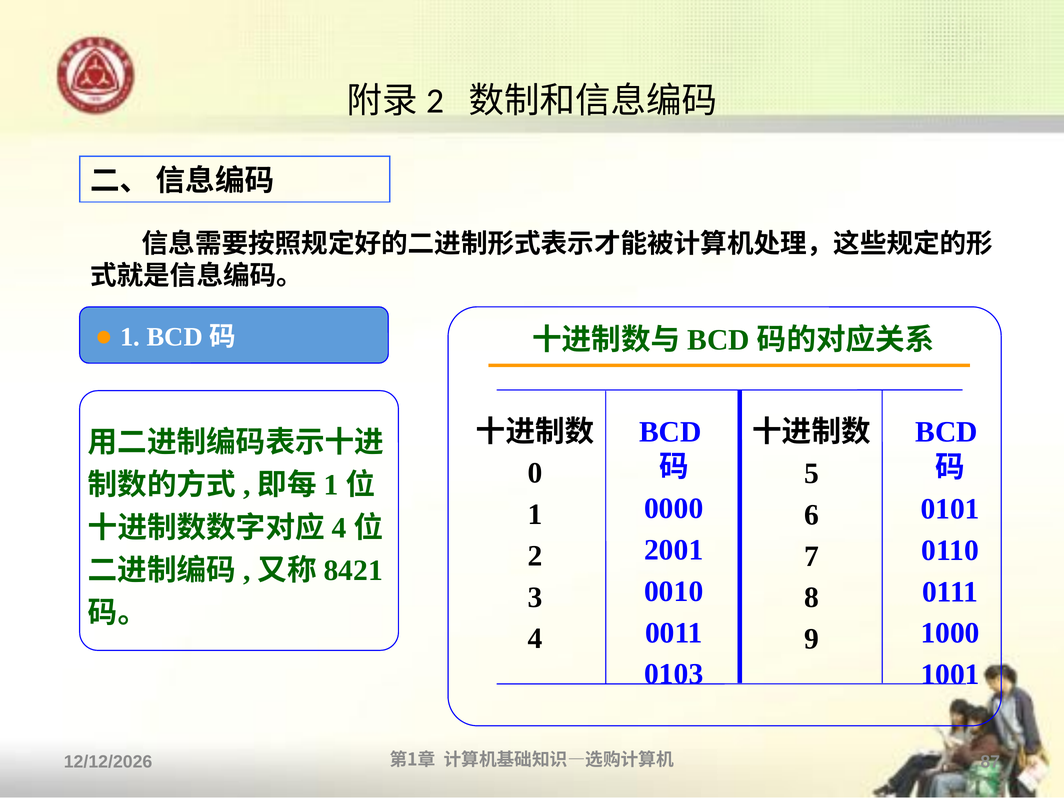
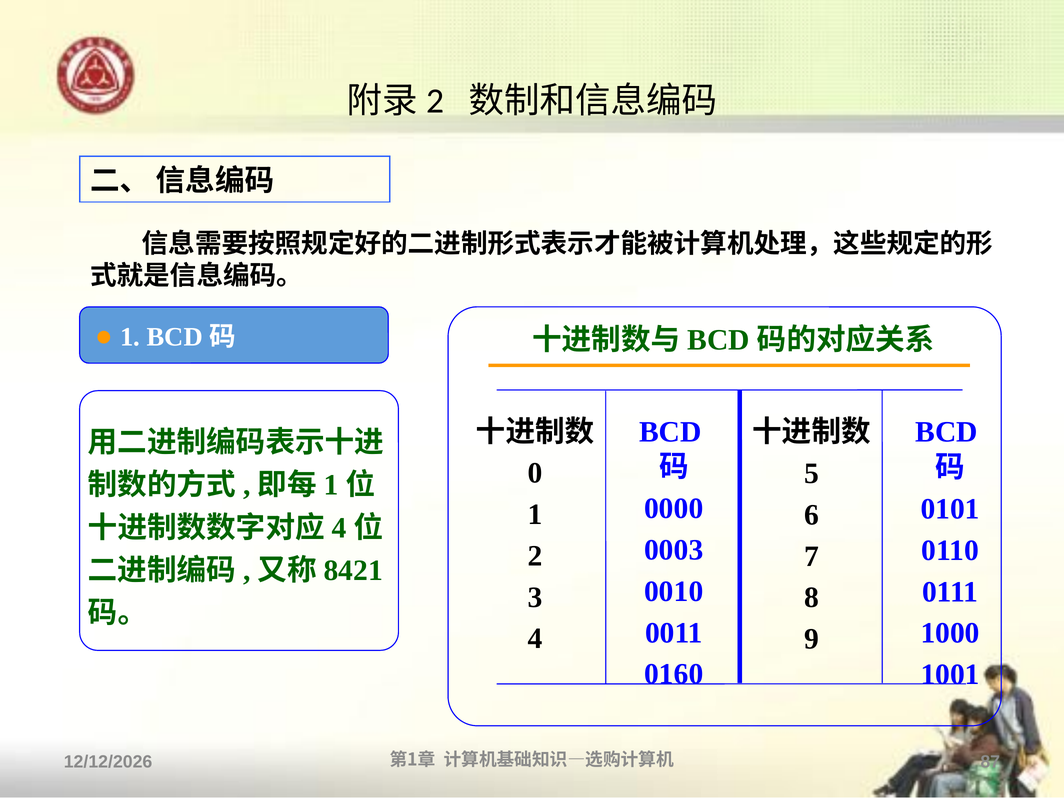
2001: 2001 -> 0003 (674, 550)
0103: 0103 -> 0160 (674, 674)
